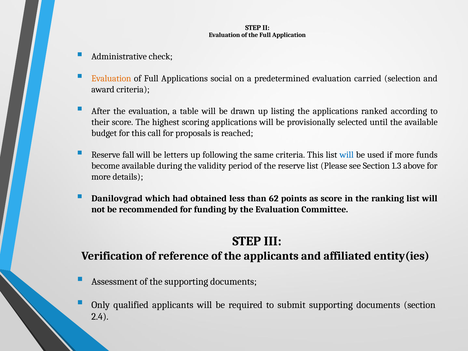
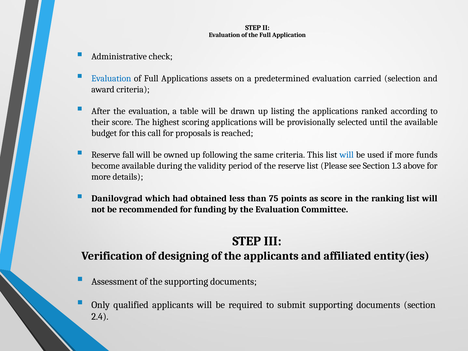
Evaluation colour: orange -> blue (111, 78)
social: social -> assets (221, 78)
letters: letters -> owned (176, 155)
62: 62 -> 75 (274, 199)
reference: reference -> designing (184, 256)
